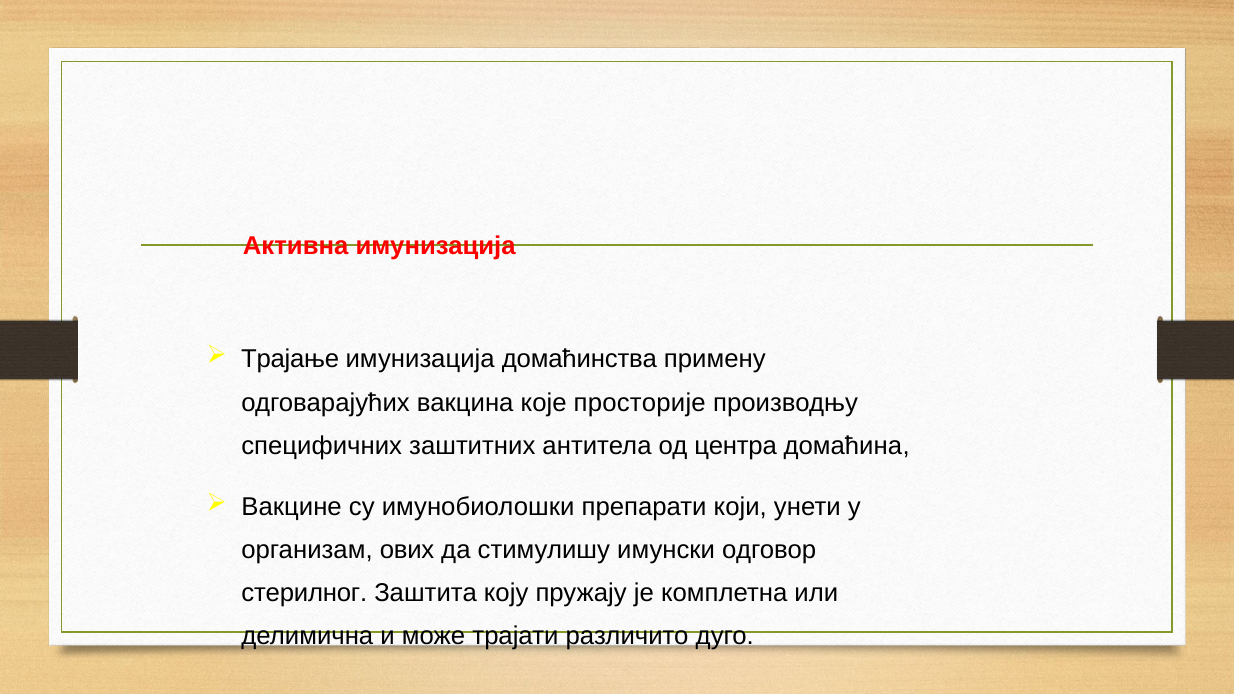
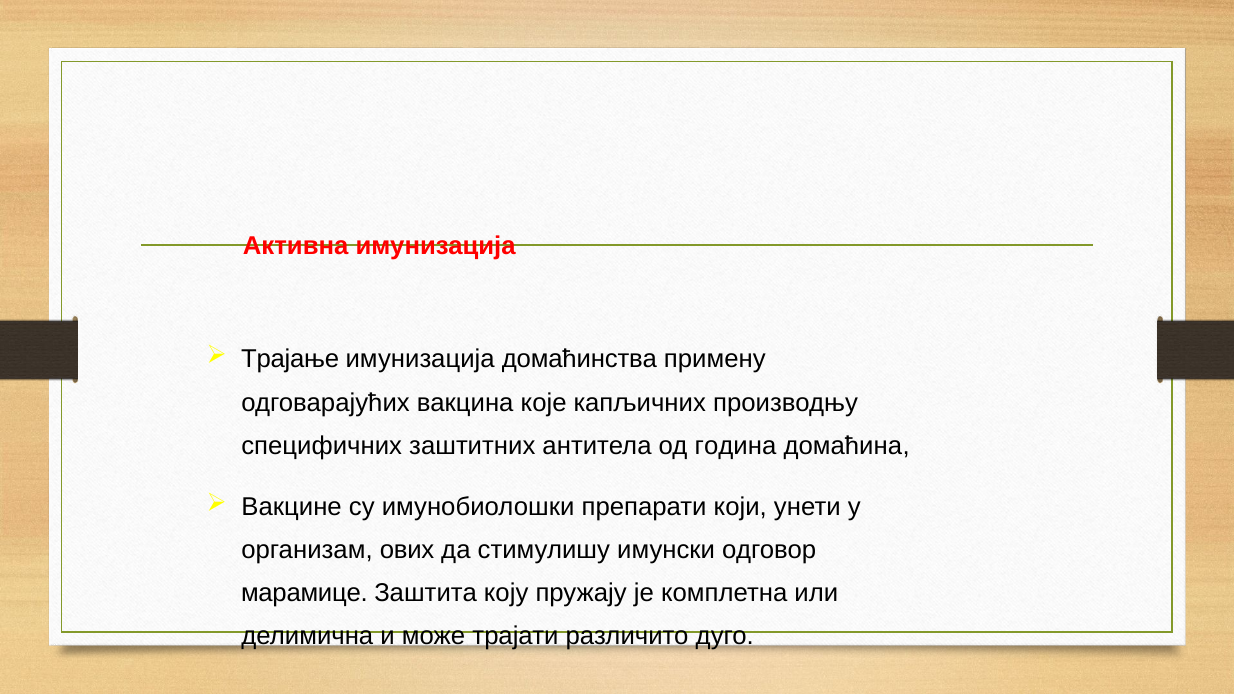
просторије: просторије -> капљичних (640, 403)
центра: центра -> година (736, 446)
стерилног: стерилног -> марамице (304, 593)
